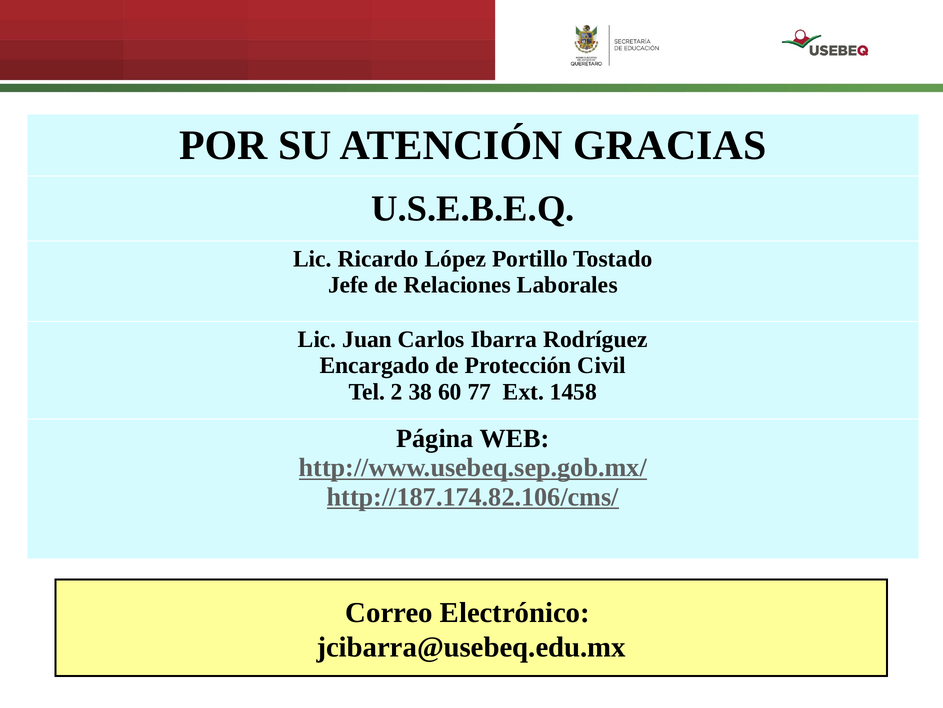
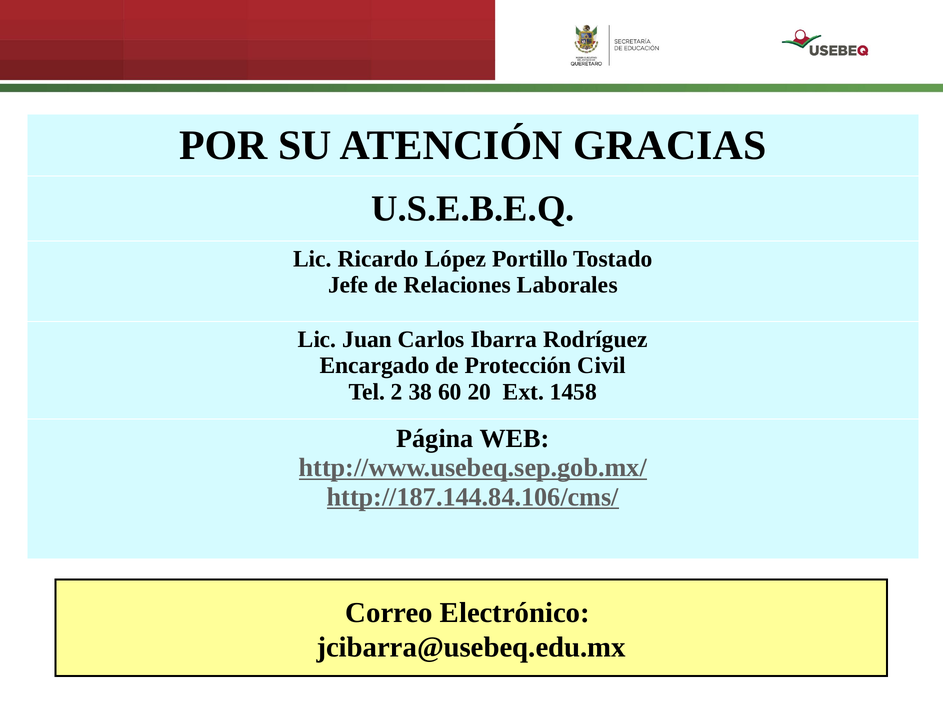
77: 77 -> 20 (479, 391)
http://187.174.82.106/cms/: http://187.174.82.106/cms/ -> http://187.144.84.106/cms/ (473, 496)
